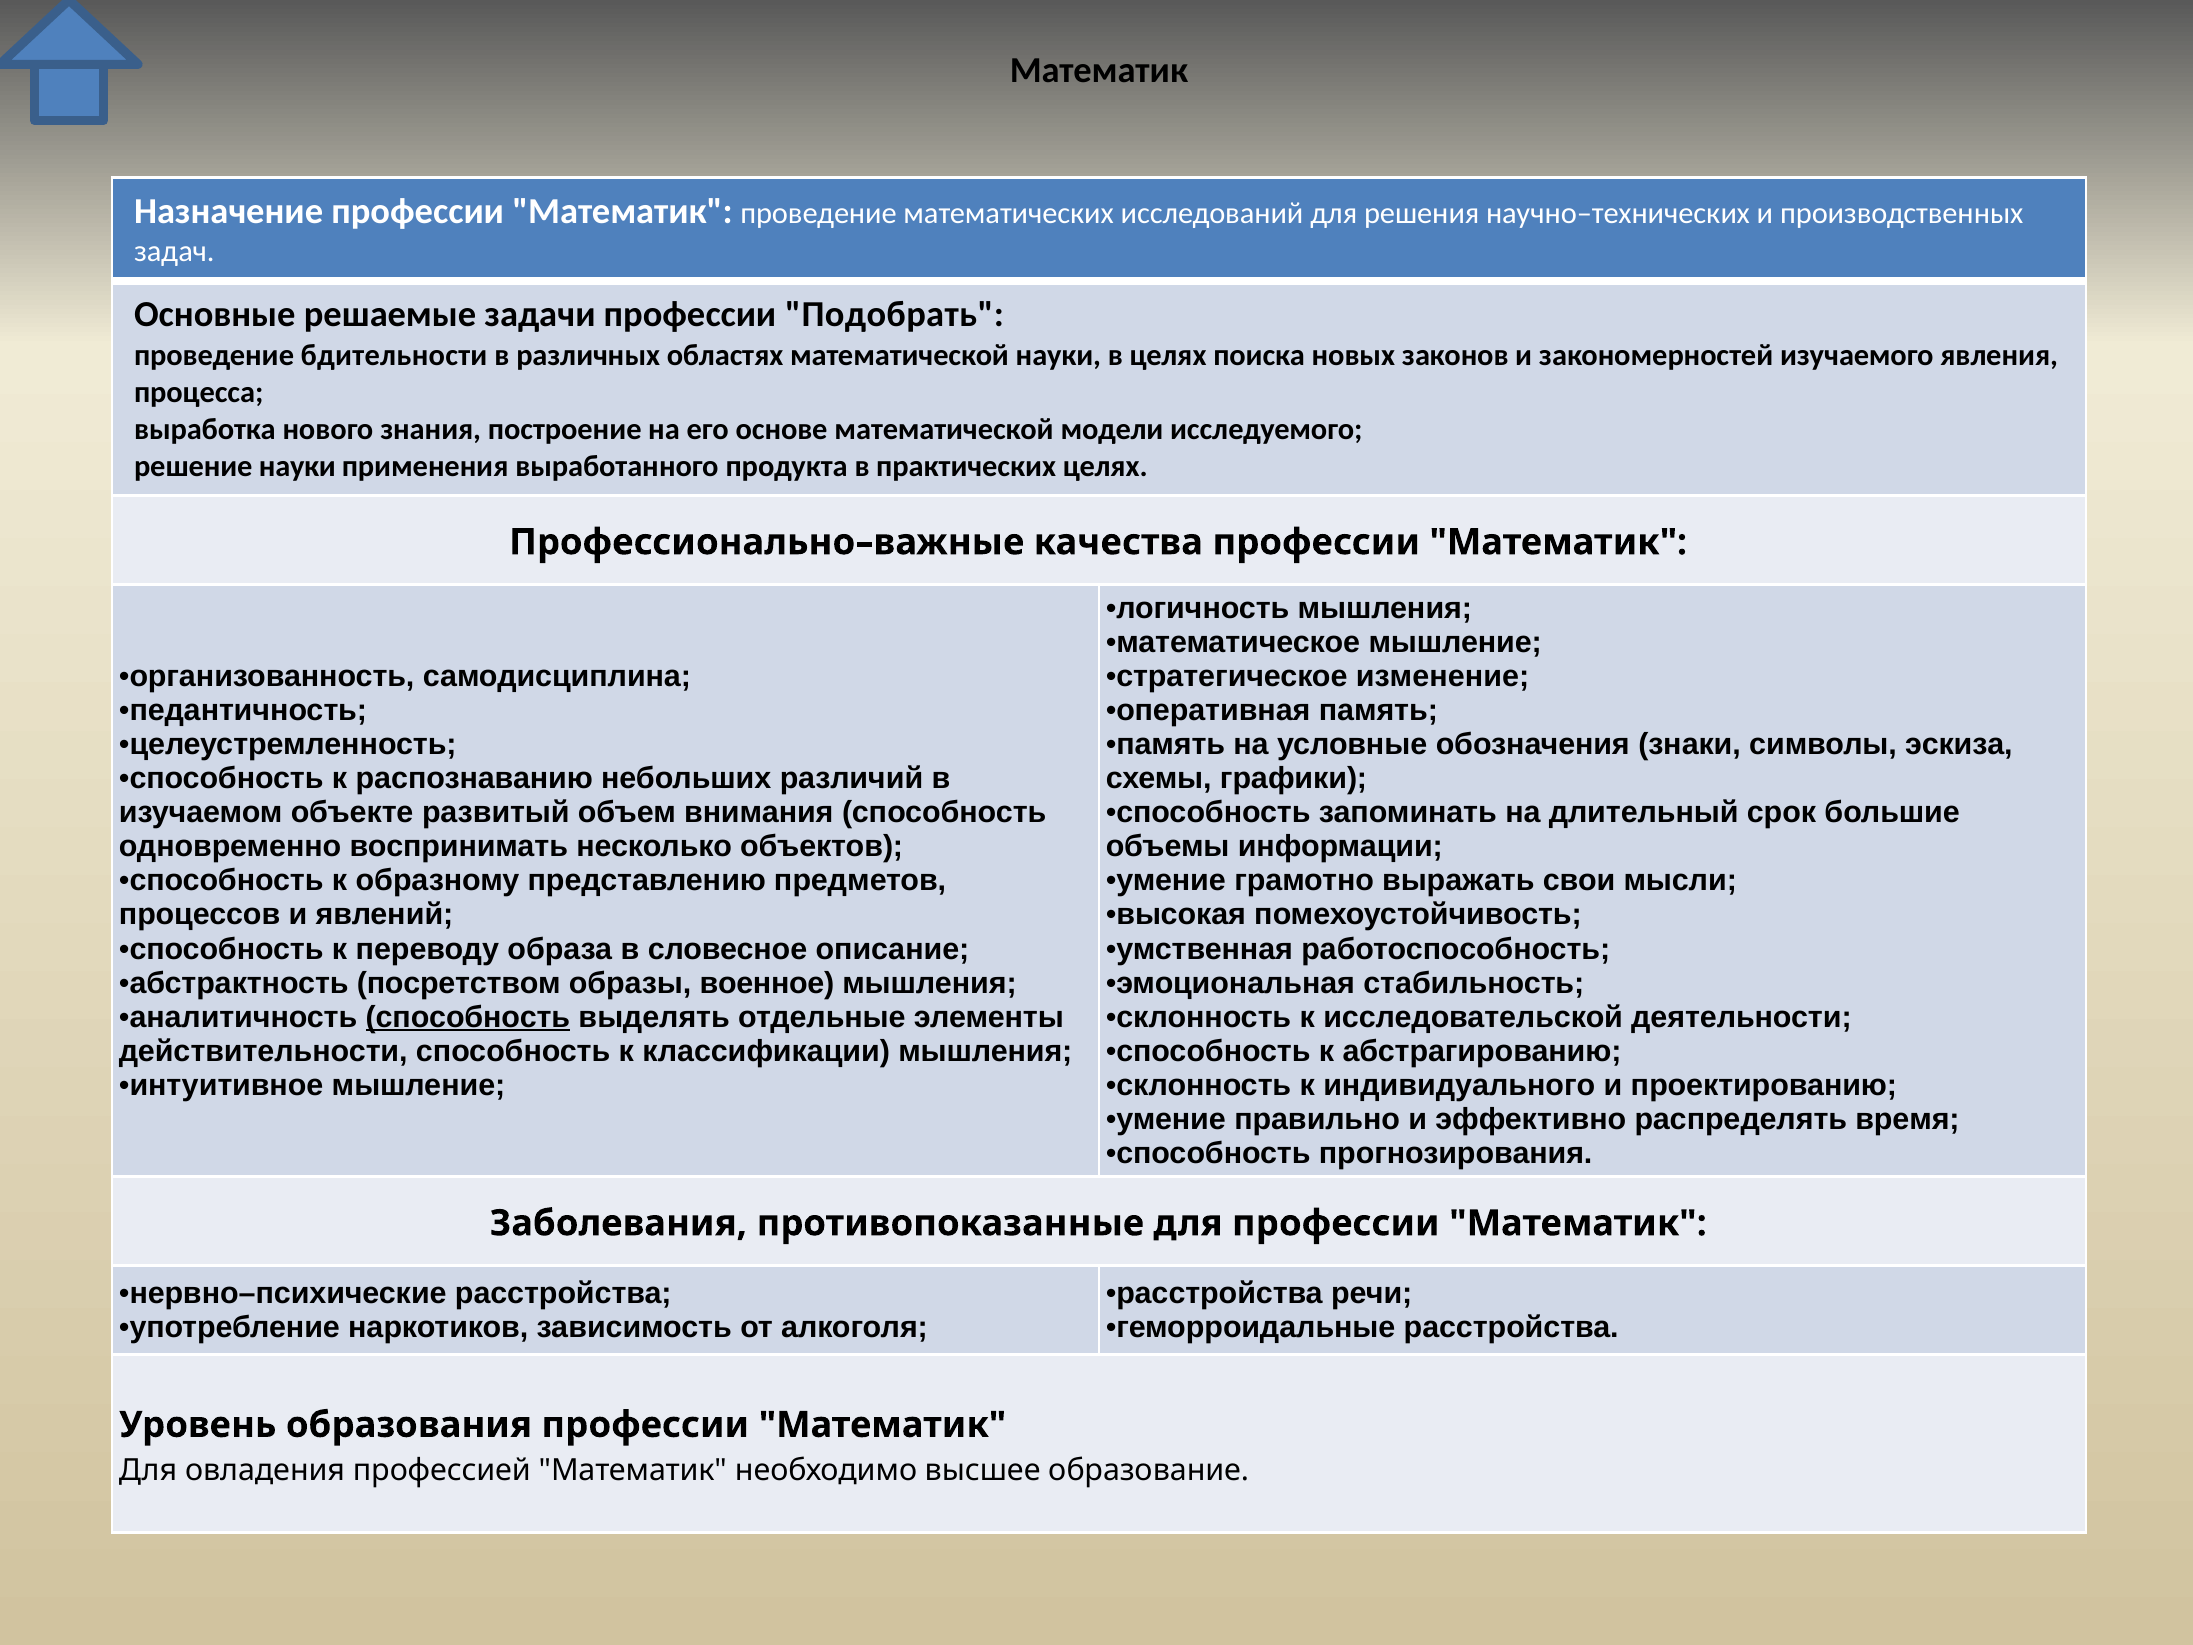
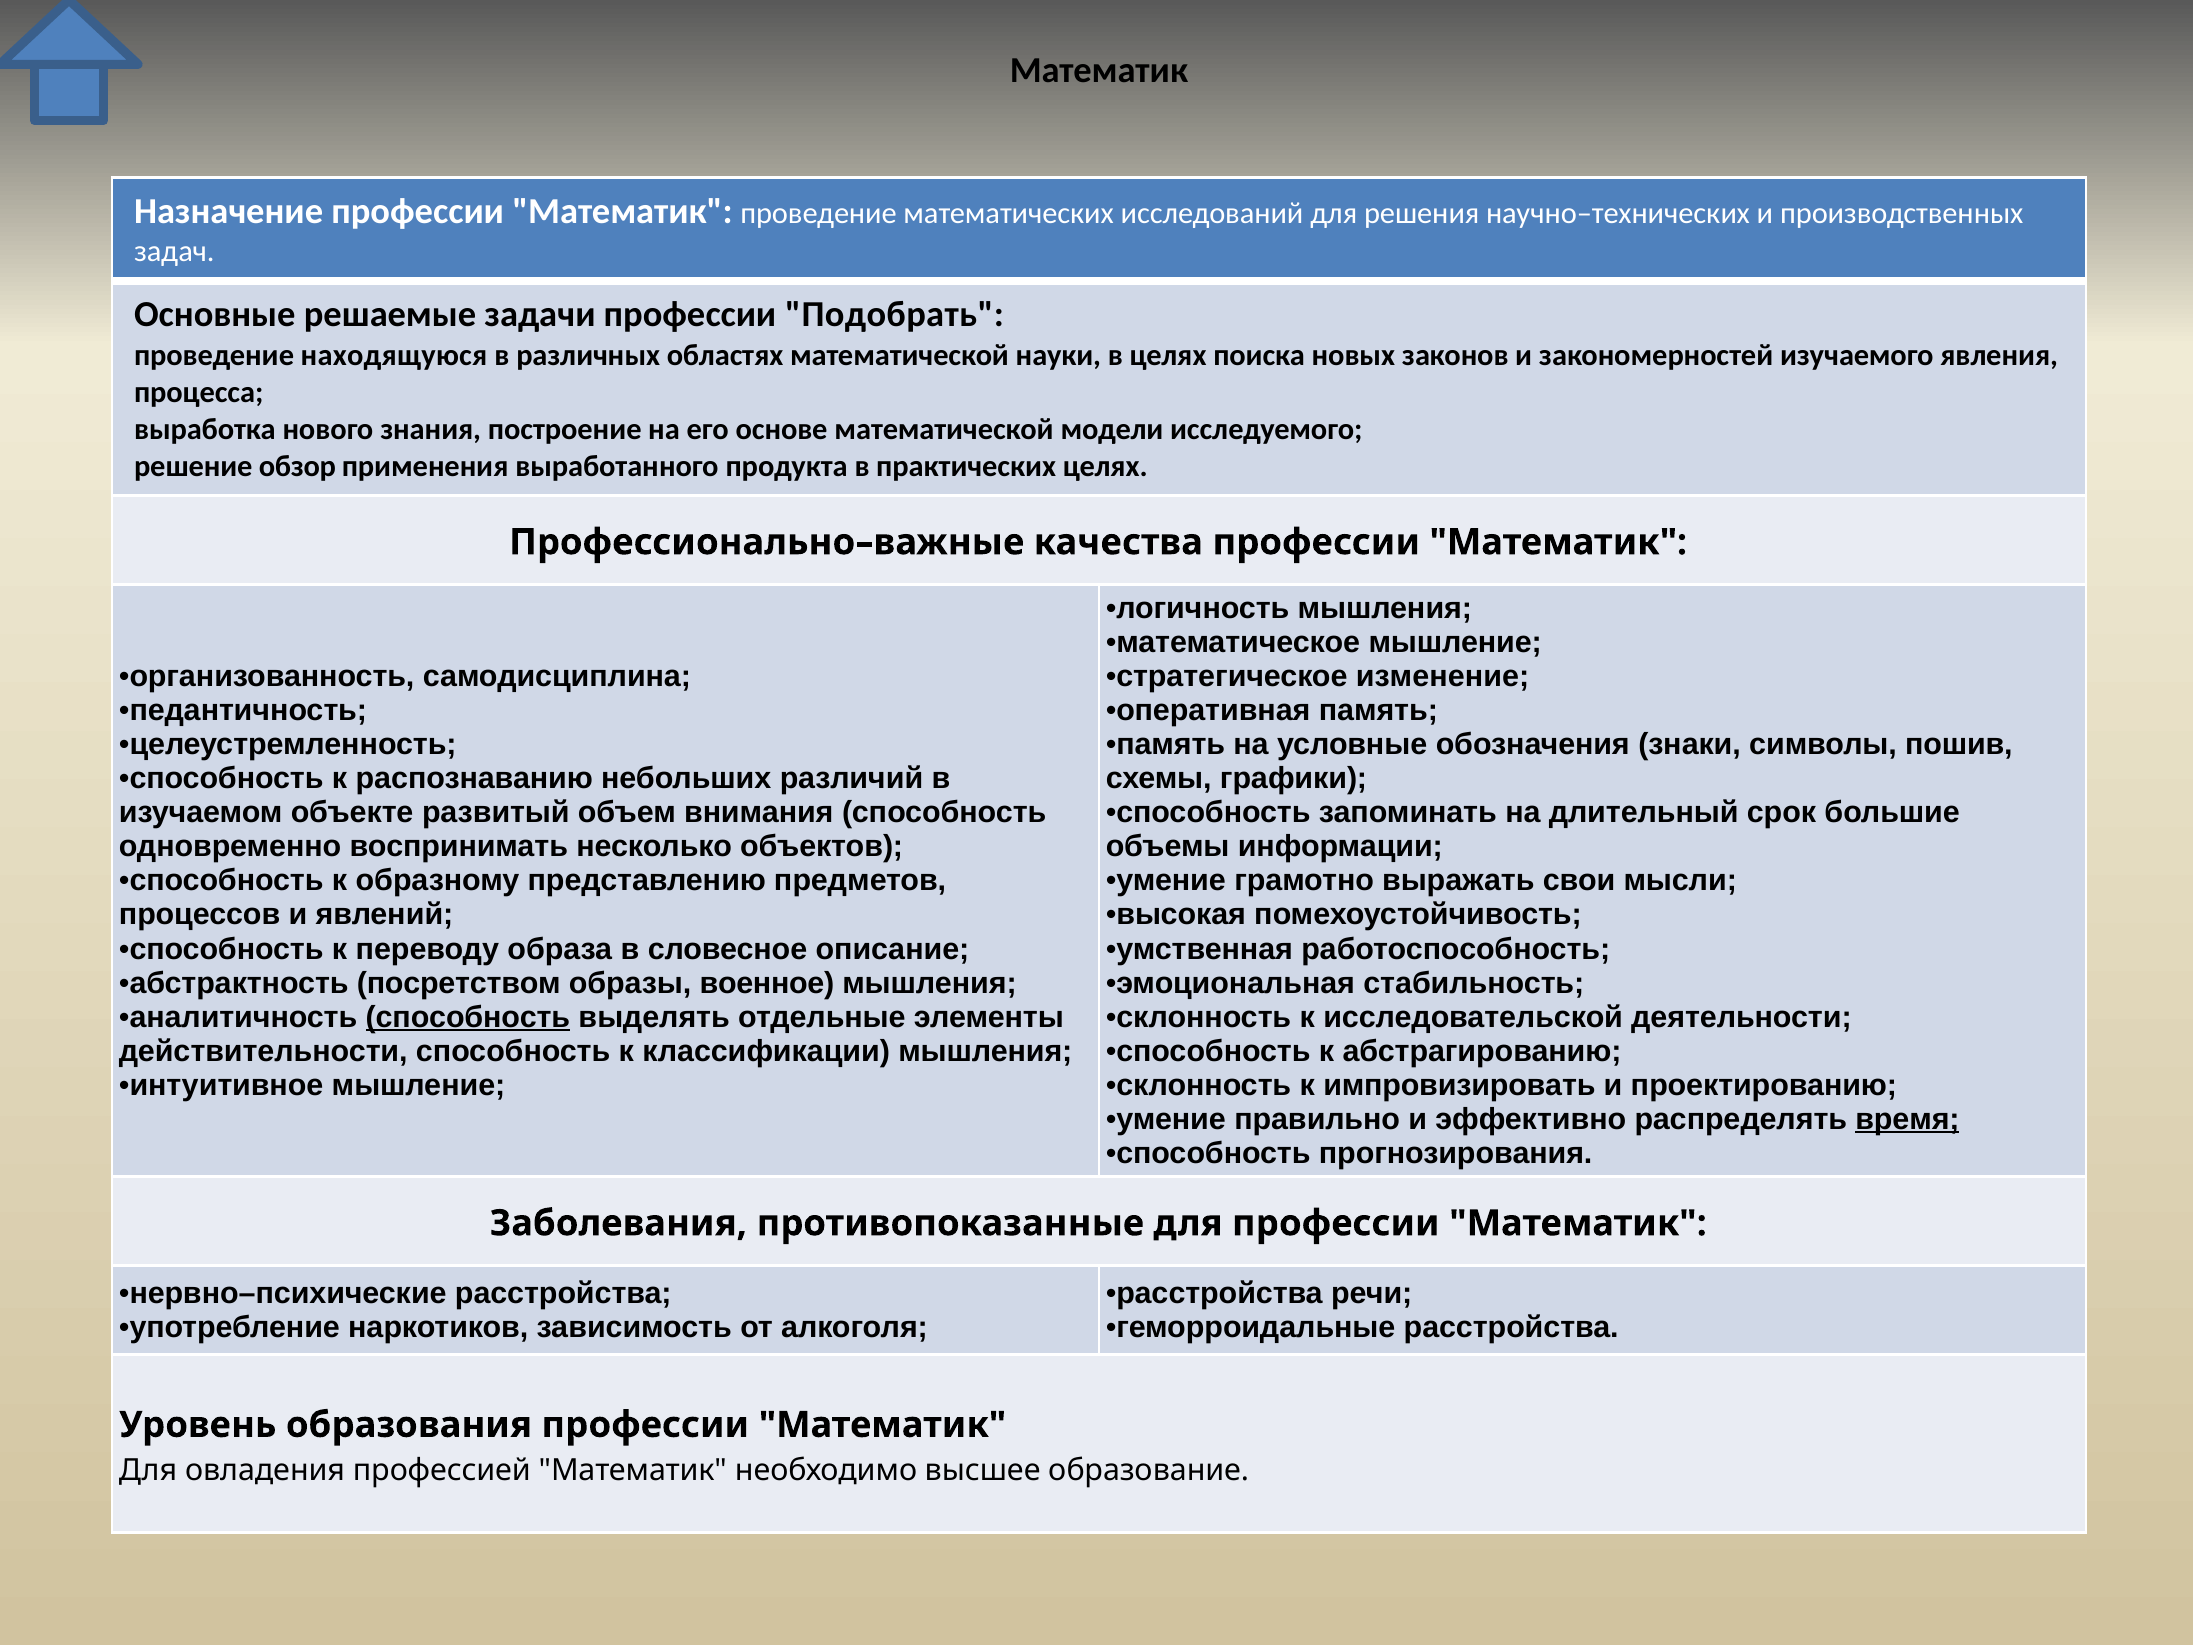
бдительности: бдительности -> находящуюся (394, 355)
решение науки: науки -> обзор (297, 466)
эскиза: эскиза -> пошив (1959, 745)
индивидуального: индивидуального -> импровизировать (1459, 1085)
время underline: none -> present (1907, 1119)
